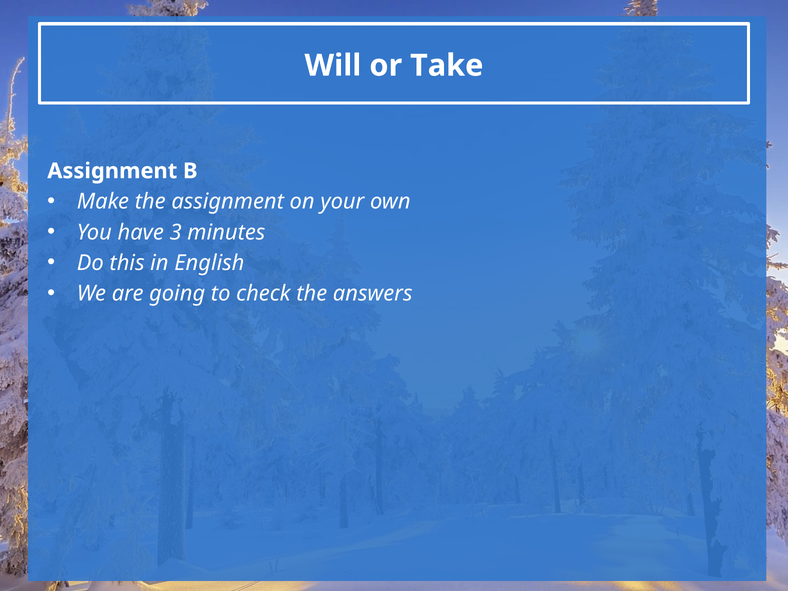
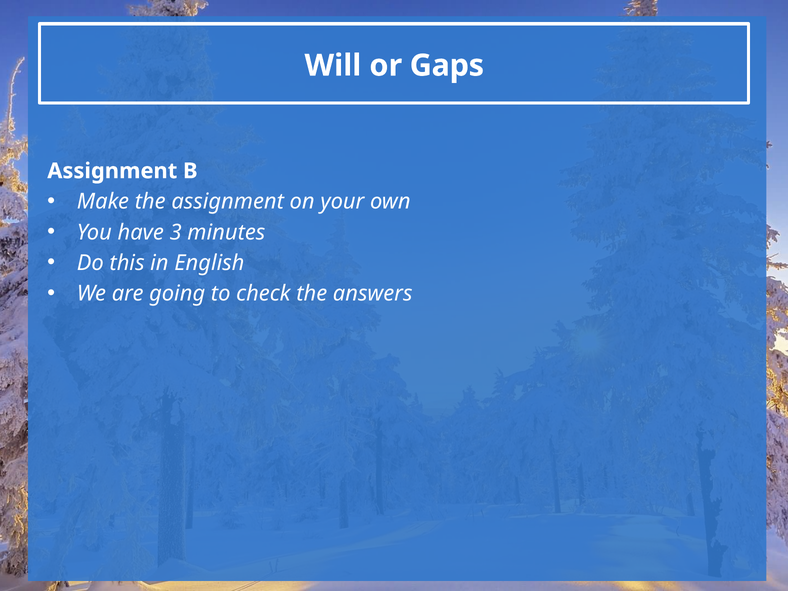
Take: Take -> Gaps (447, 66)
